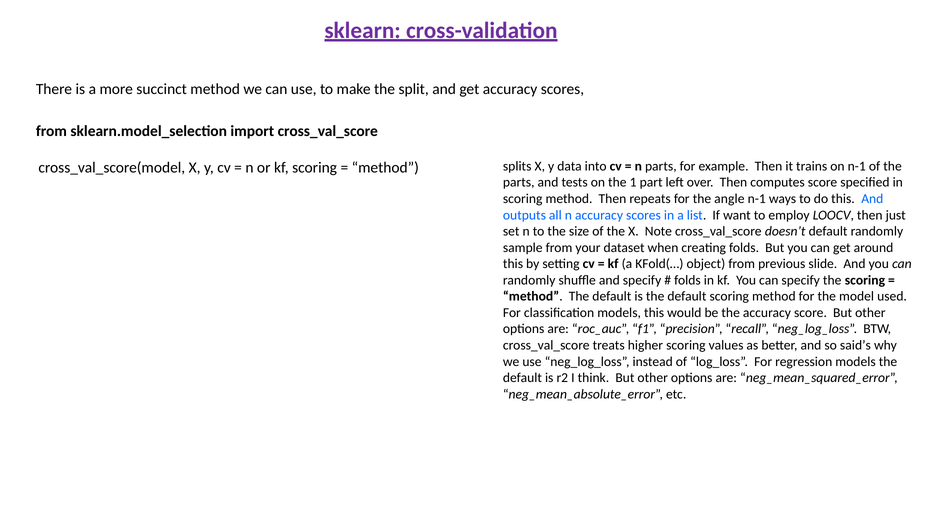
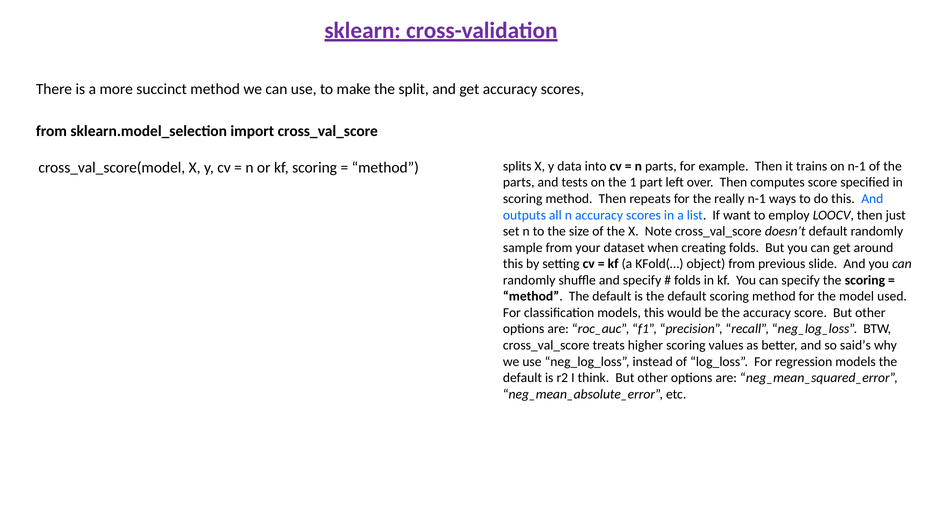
angle: angle -> really (729, 199)
